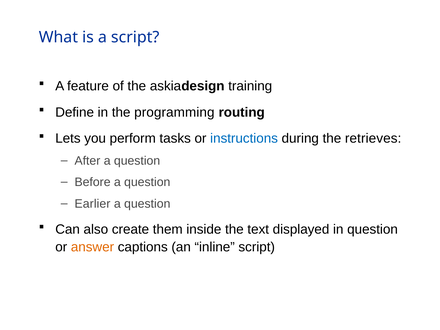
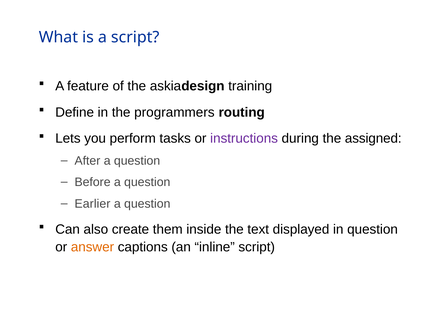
programming: programming -> programmers (174, 112)
instructions colour: blue -> purple (244, 139)
retrieves: retrieves -> assigned (373, 139)
